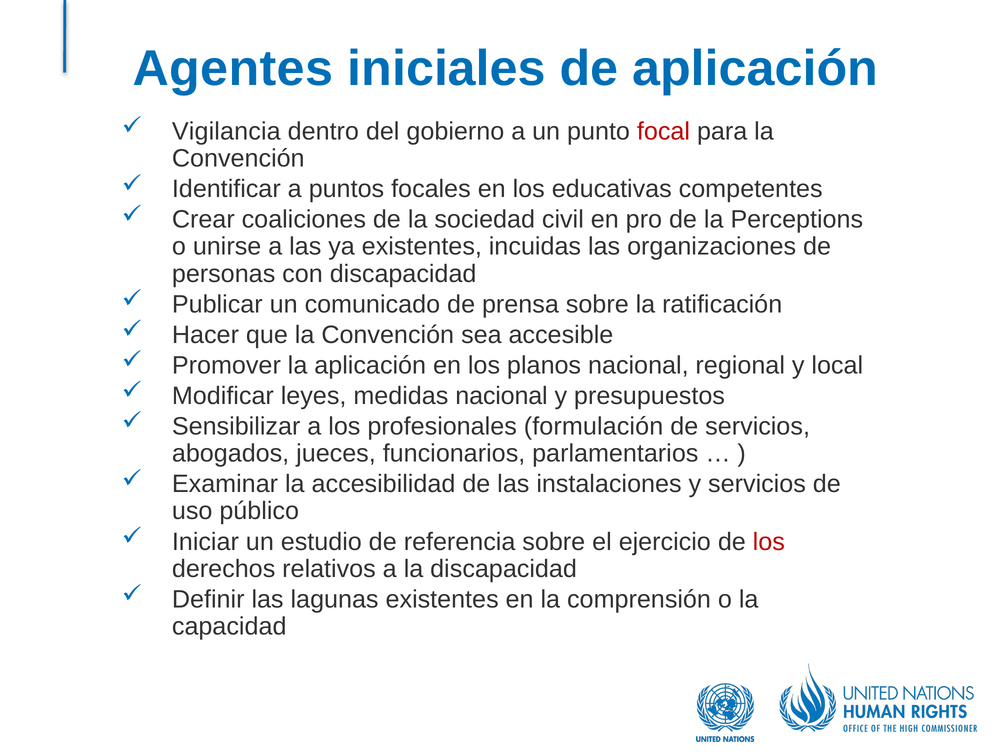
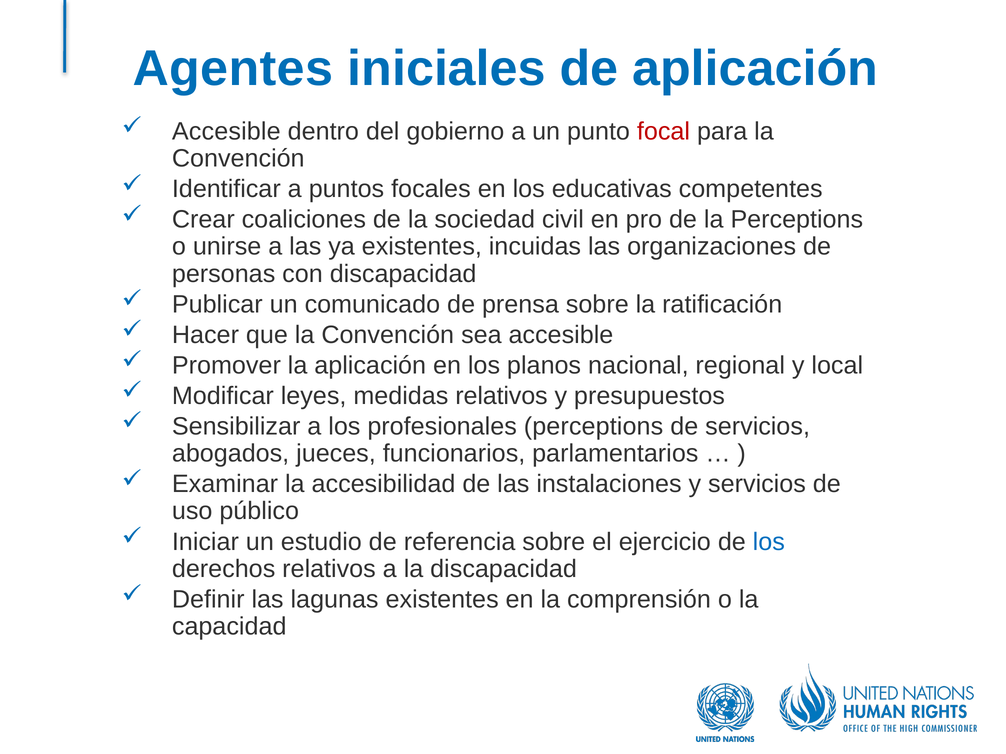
Vigilancia: Vigilancia -> Accesible (226, 131)
medidas nacional: nacional -> relativos (502, 396)
profesionales formulación: formulación -> perceptions (594, 427)
los colour: red -> blue (769, 542)
